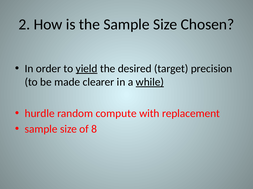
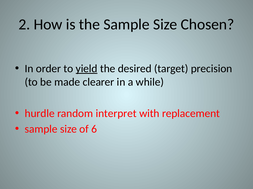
while underline: present -> none (150, 82)
compute: compute -> interpret (116, 114)
8: 8 -> 6 (94, 130)
